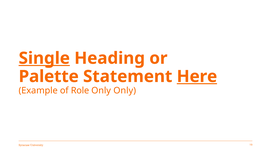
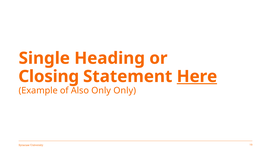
Single underline: present -> none (44, 58)
Palette: Palette -> Closing (49, 77)
Role: Role -> Also (80, 91)
